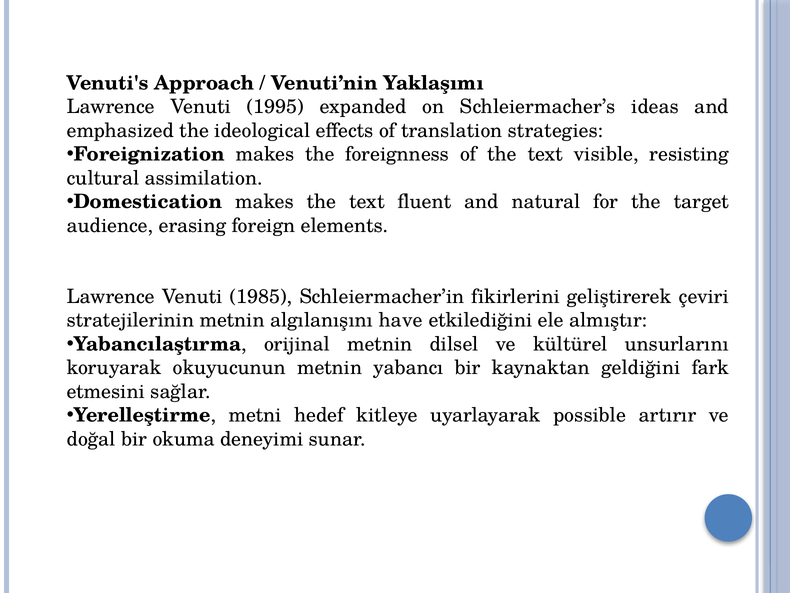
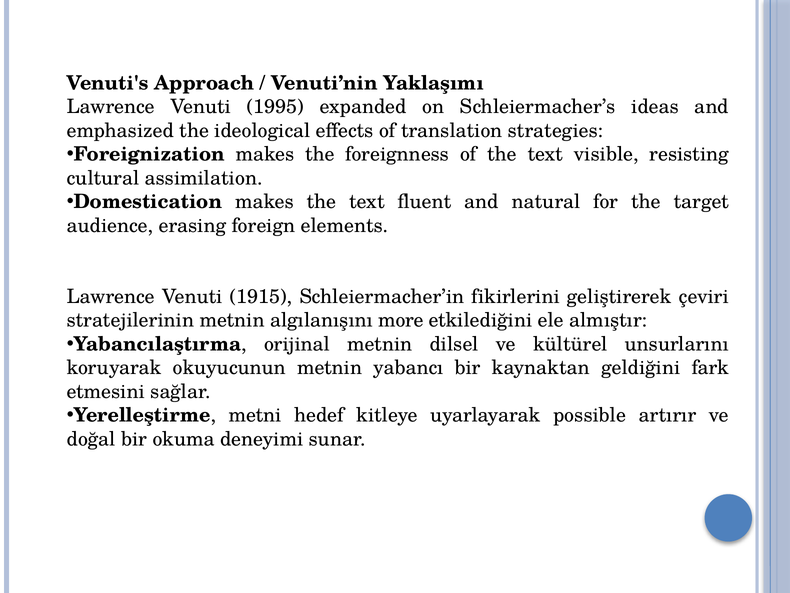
1985: 1985 -> 1915 (261, 296)
have: have -> more (401, 320)
